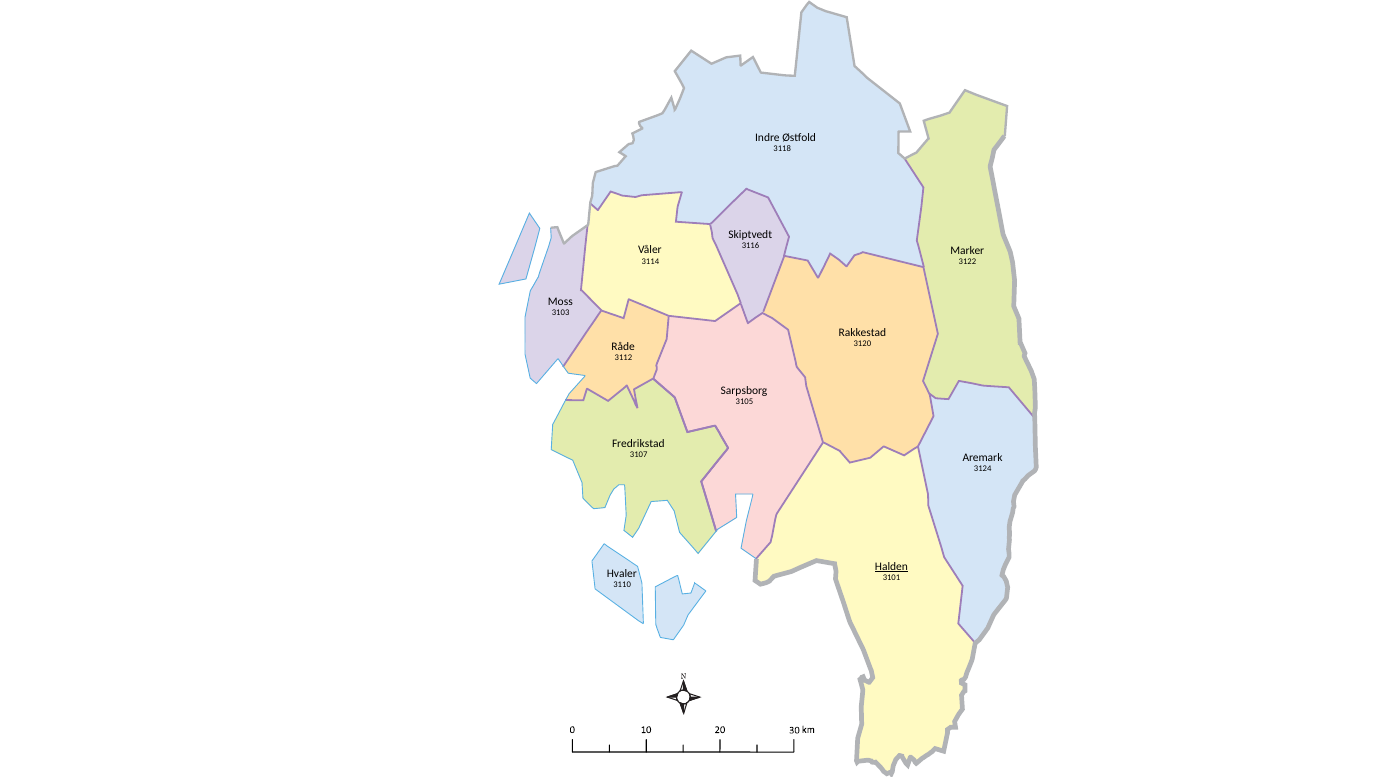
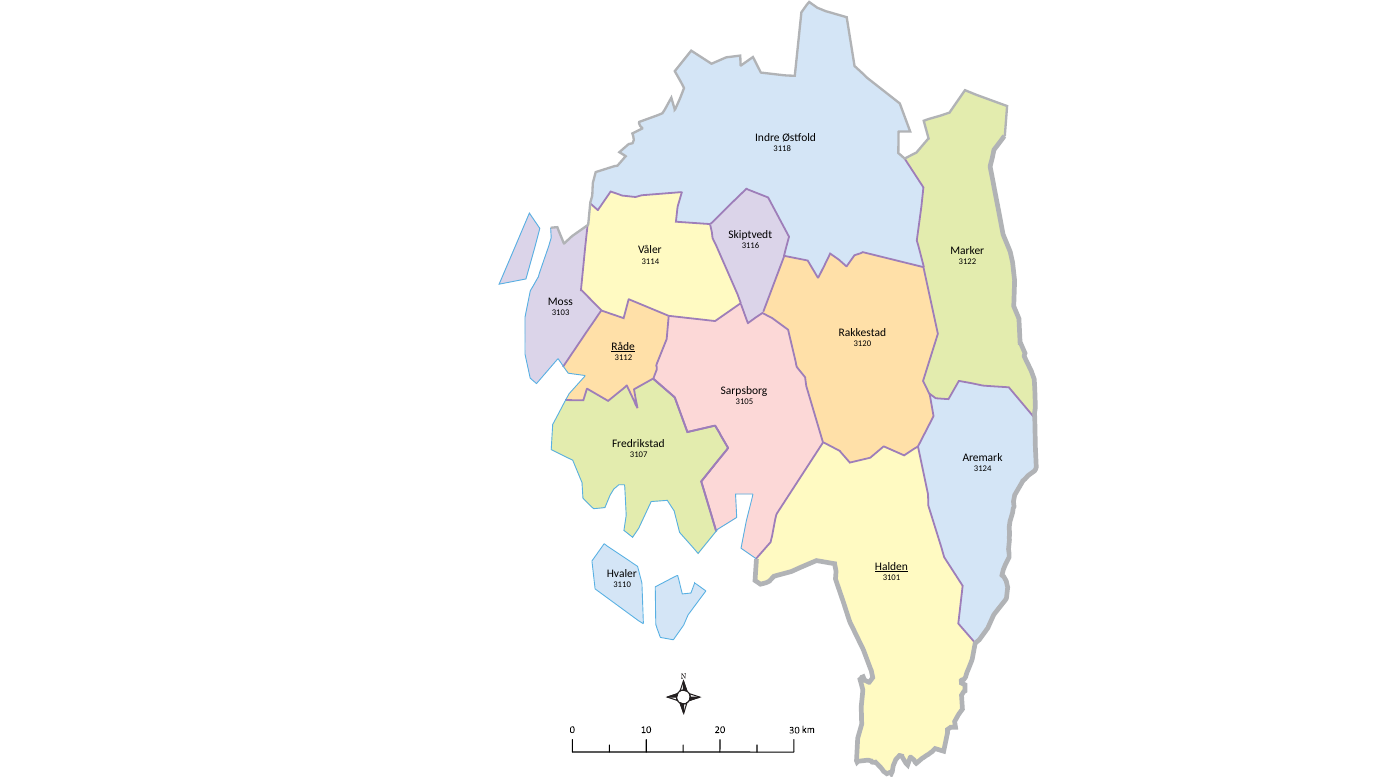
Råde underline: none -> present (623, 346)
